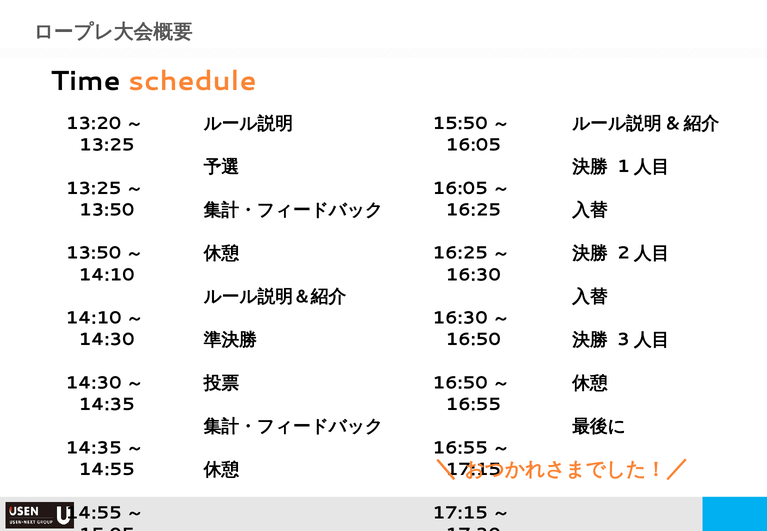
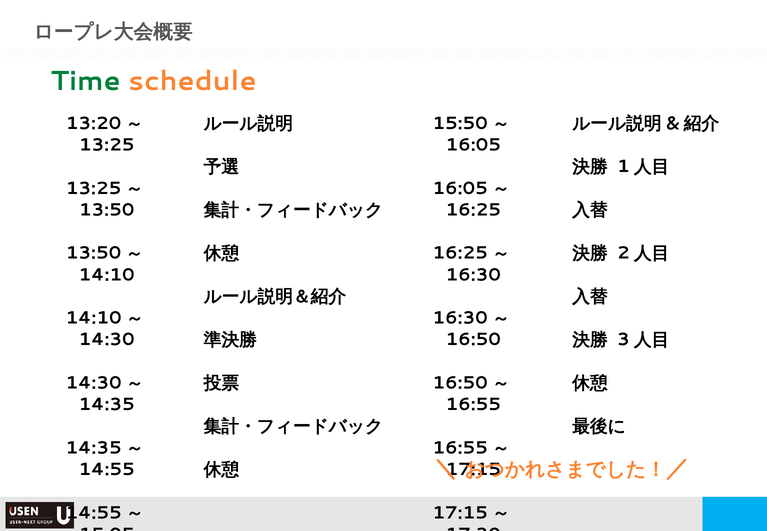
Time colour: black -> green (86, 81)
